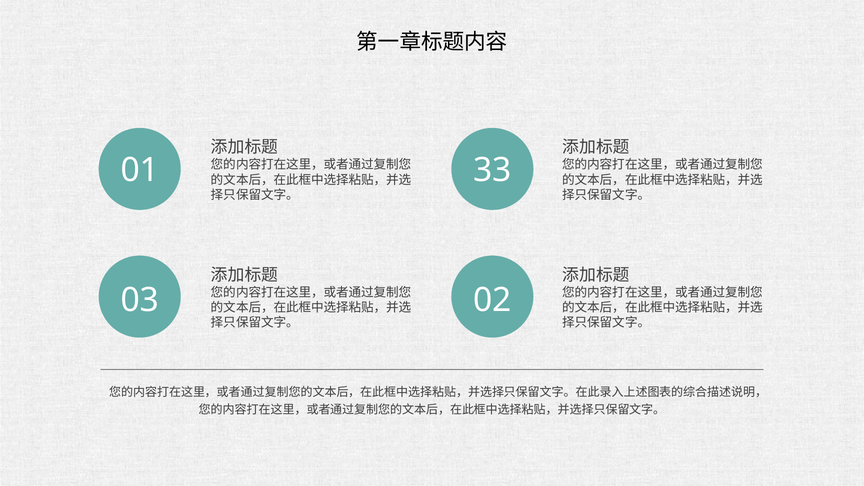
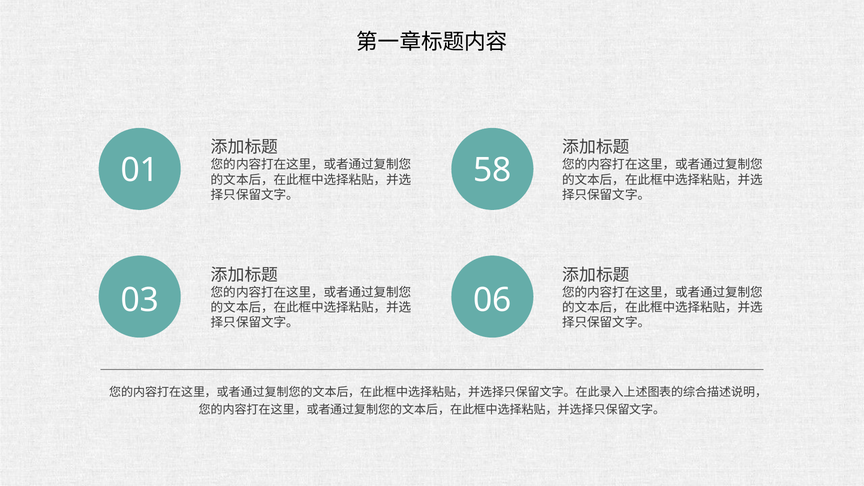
33: 33 -> 58 (493, 170)
02: 02 -> 06 (493, 300)
